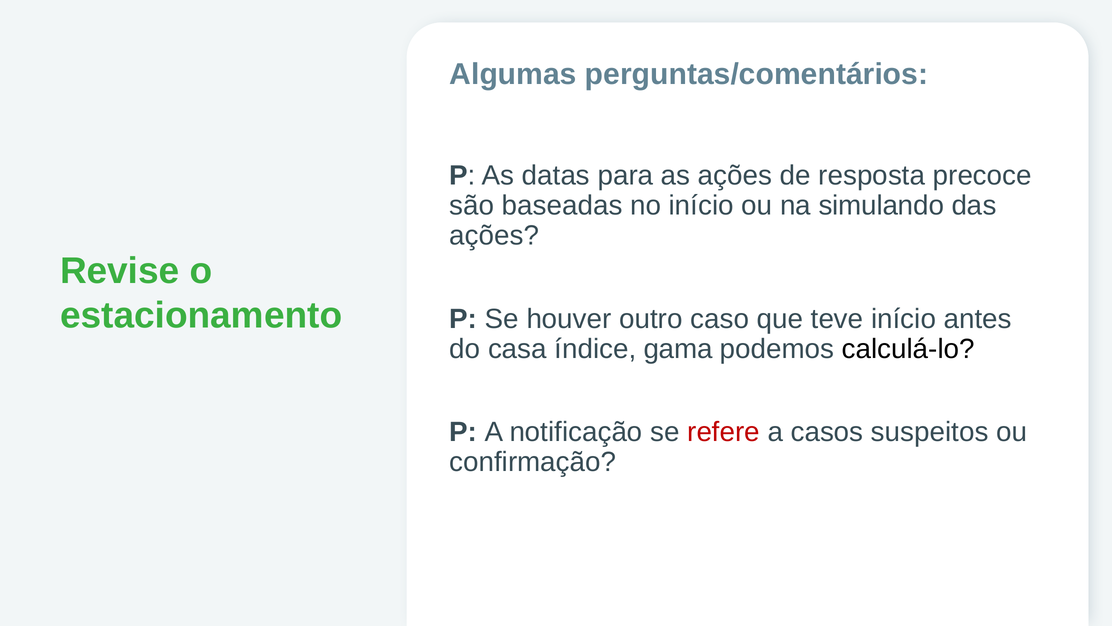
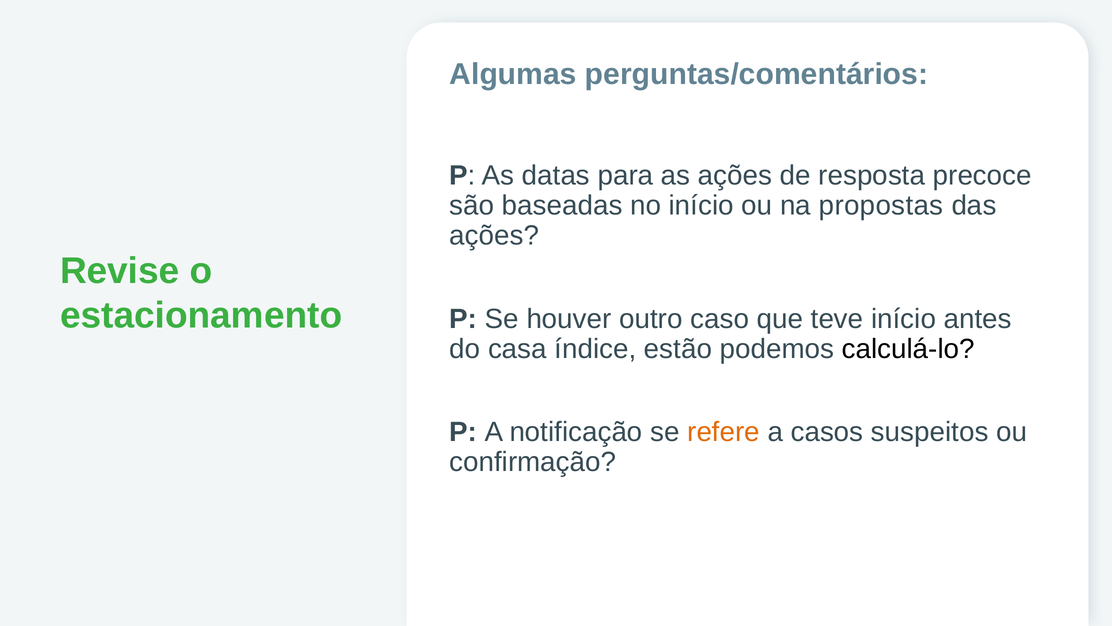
simulando: simulando -> propostas (881, 205)
gama: gama -> estão (678, 349)
refere colour: red -> orange (724, 432)
